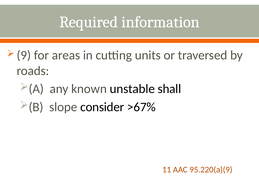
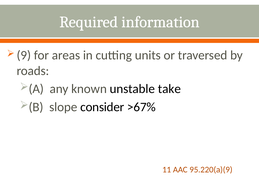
shall: shall -> take (169, 89)
